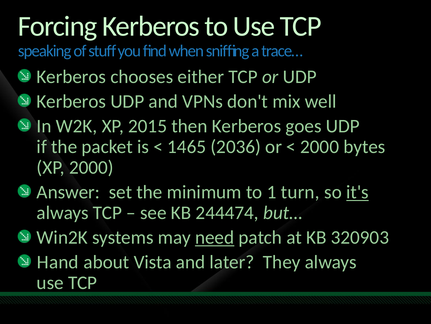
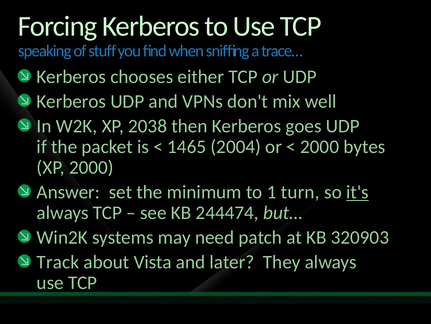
2015: 2015 -> 2038 (148, 126)
2036: 2036 -> 2004 (236, 147)
need underline: present -> none (215, 237)
Hand: Hand -> Track (58, 262)
